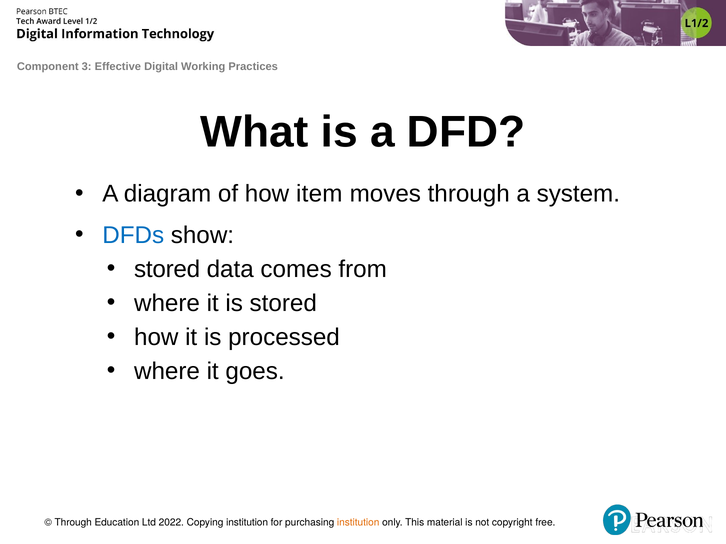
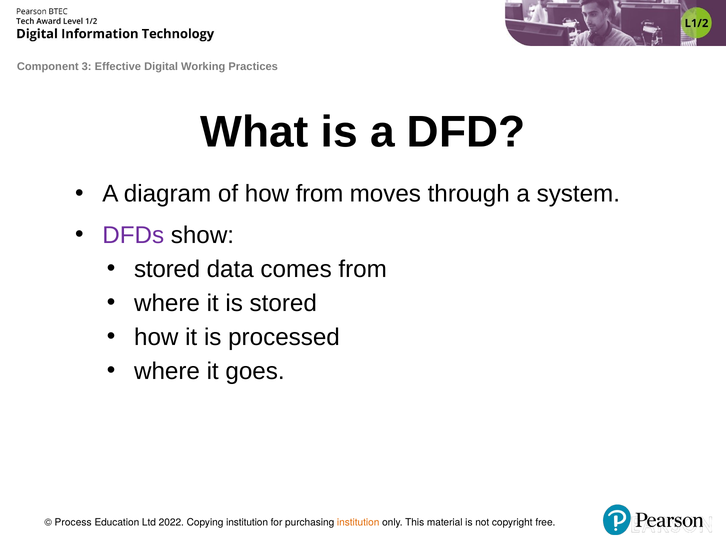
how item: item -> from (320, 194)
DFDs colour: blue -> purple (133, 235)
Through: Through -> Process (73, 523)
